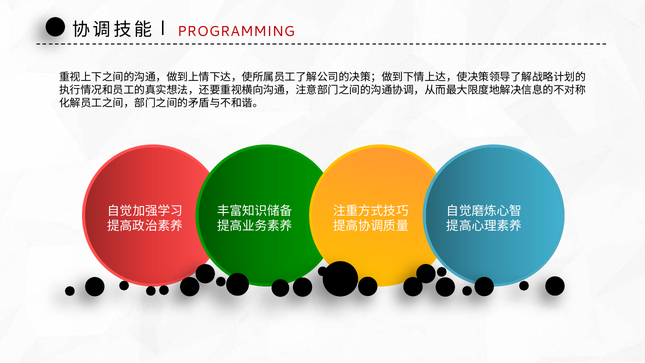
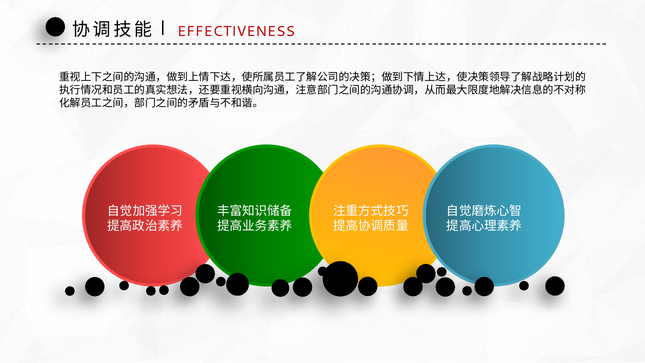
PROGRAMMING: PROGRAMMING -> EFFECTIVENESS (236, 32)
